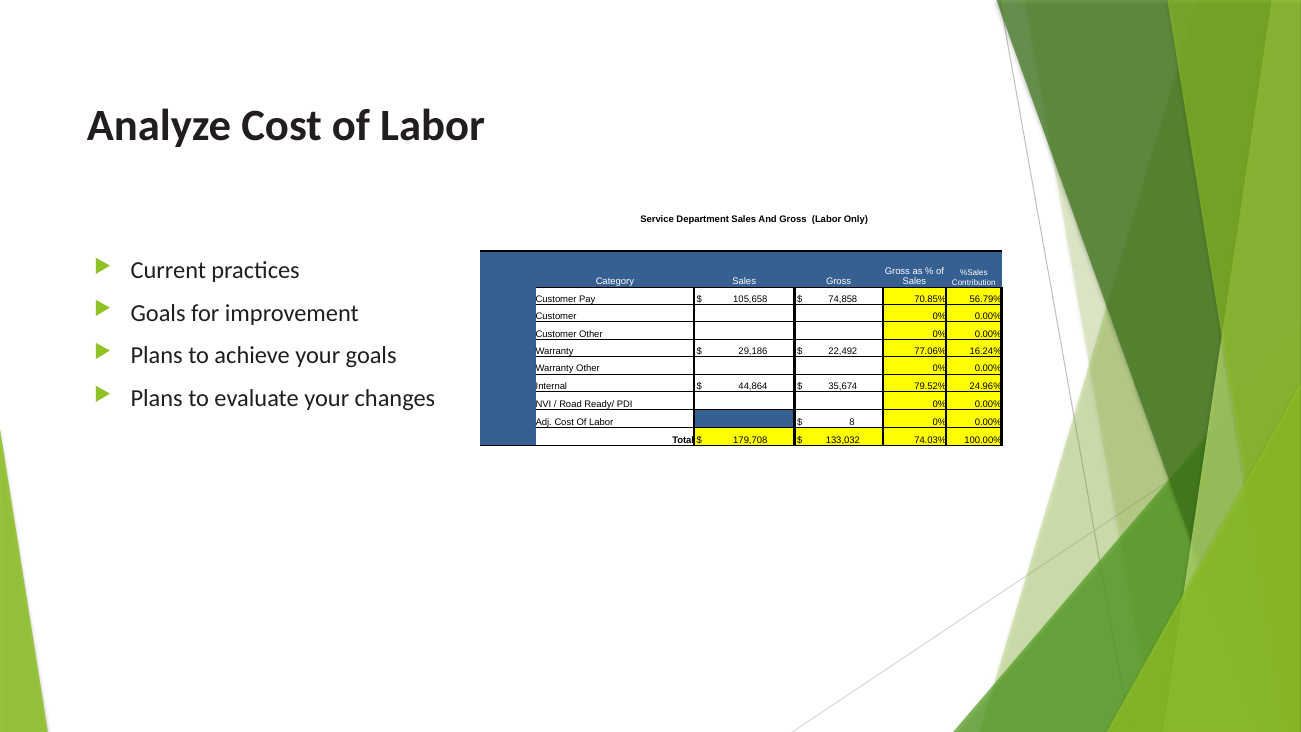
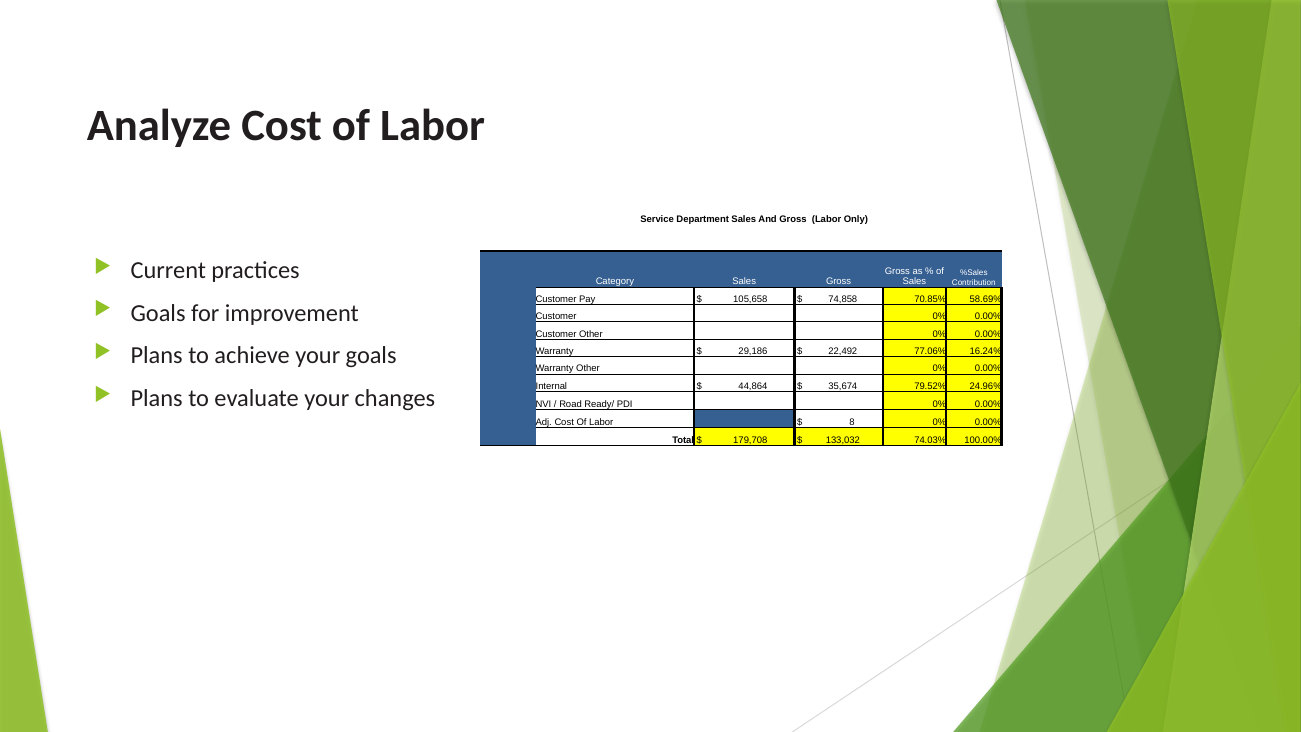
56.79%: 56.79% -> 58.69% (986, 299)
